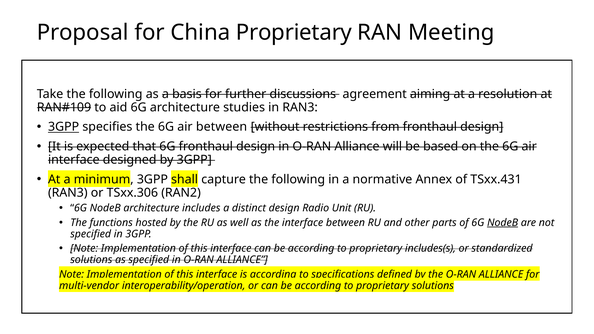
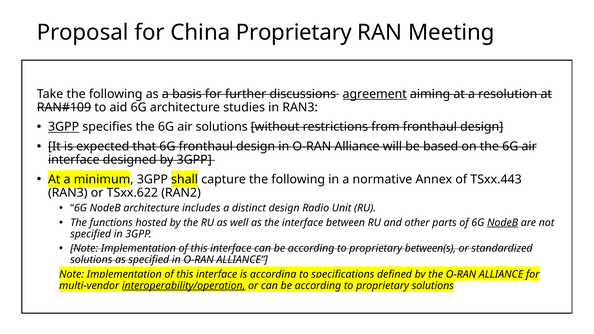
agreement underline: none -> present (375, 94)
air between: between -> solutions (222, 127)
TSxx.431: TSxx.431 -> TSxx.443 (496, 179)
TSxx.306: TSxx.306 -> TSxx.622 (132, 193)
includes(s: includes(s -> between(s (430, 249)
interoperability/operation underline: none -> present (184, 286)
